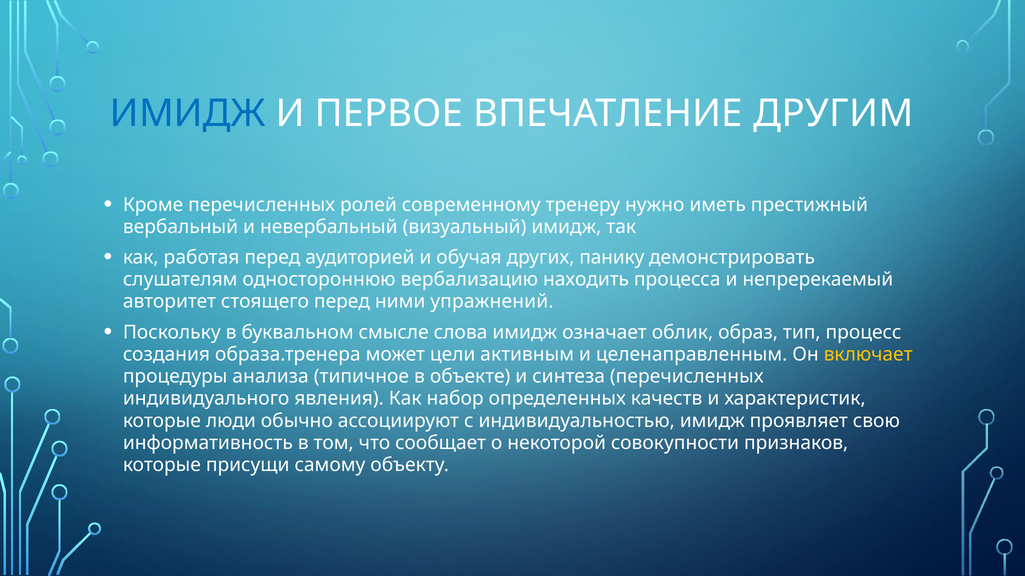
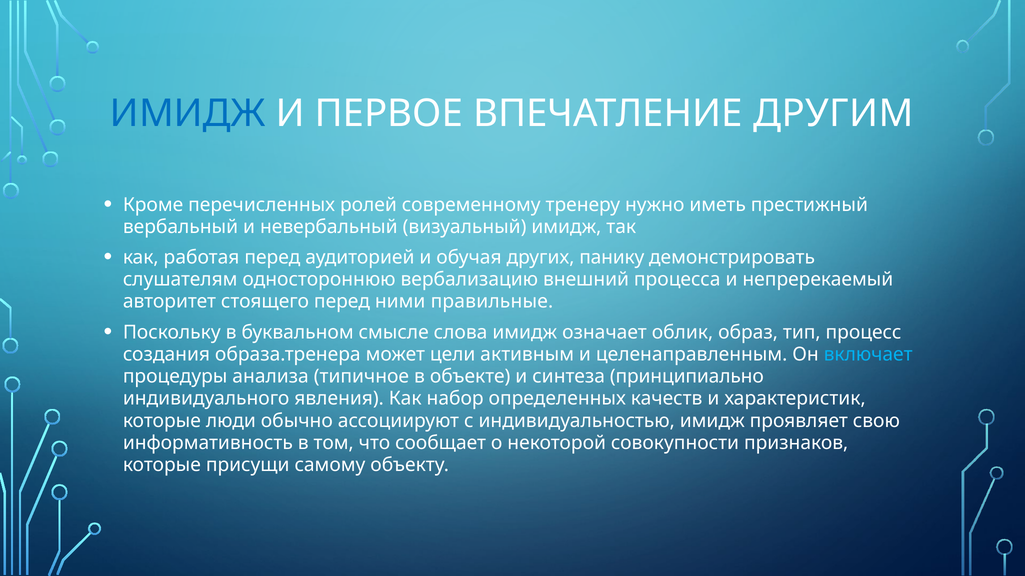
находить: находить -> внешний (586, 280)
упражнений: упражнений -> правильные (492, 302)
включает colour: yellow -> light blue (868, 355)
синтеза перечисленных: перечисленных -> принципиально (687, 377)
